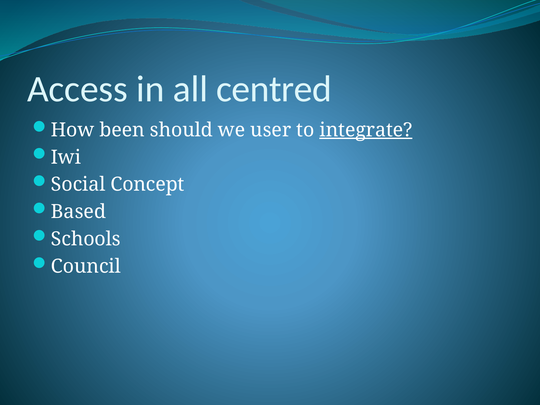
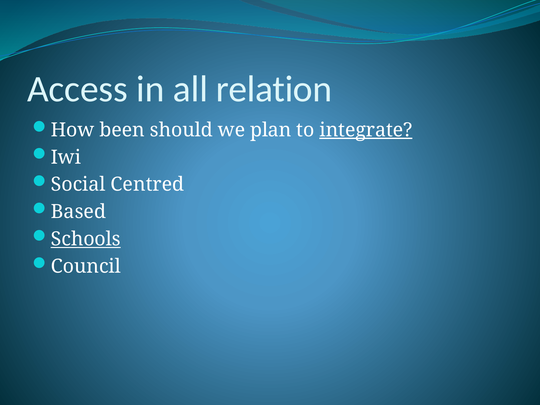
centred: centred -> relation (274, 89)
user: user -> plan (271, 130)
Concept: Concept -> Centred (147, 185)
Schools underline: none -> present (86, 239)
